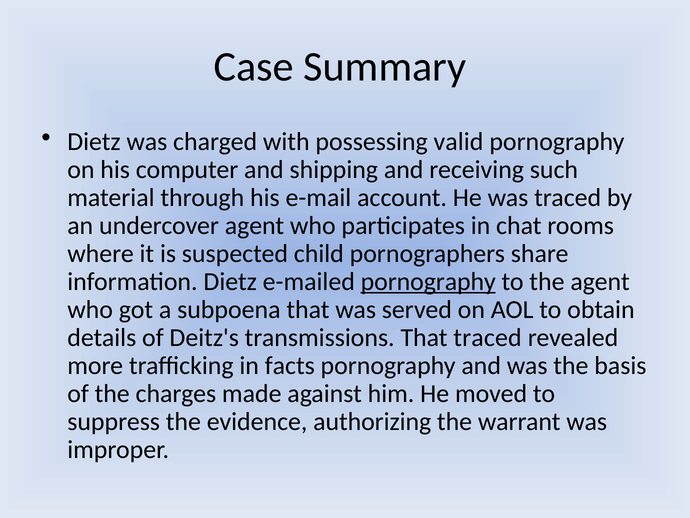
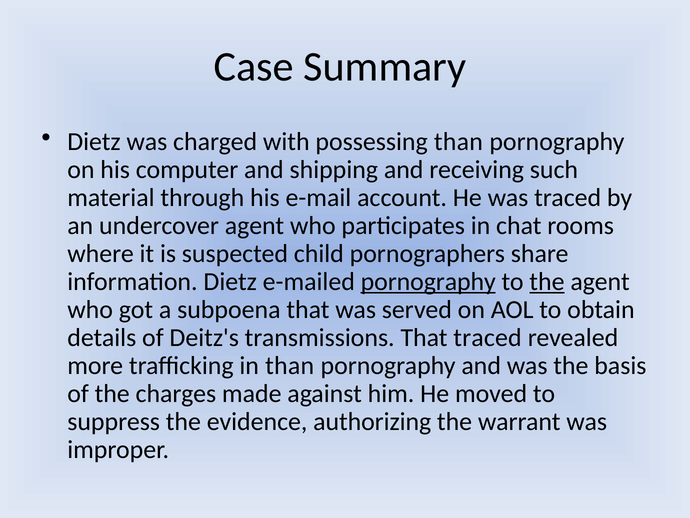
possessing valid: valid -> than (458, 142)
the underline: none -> present (547, 281)
in facts: facts -> than (290, 365)
